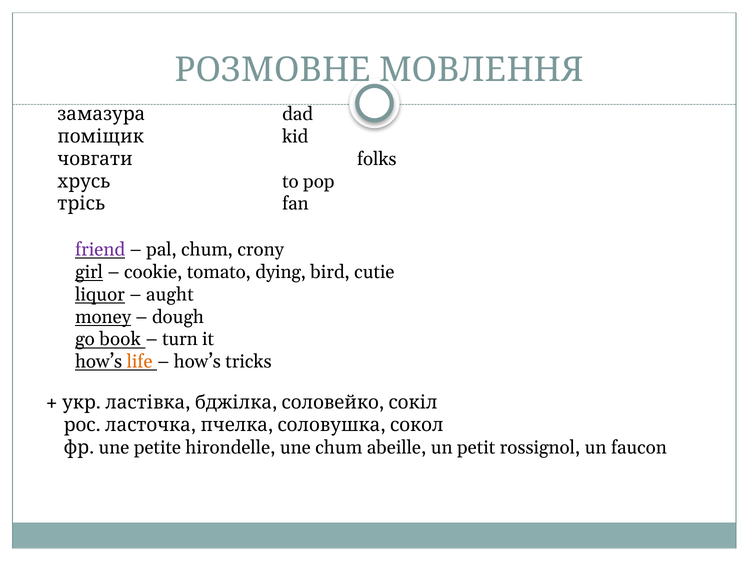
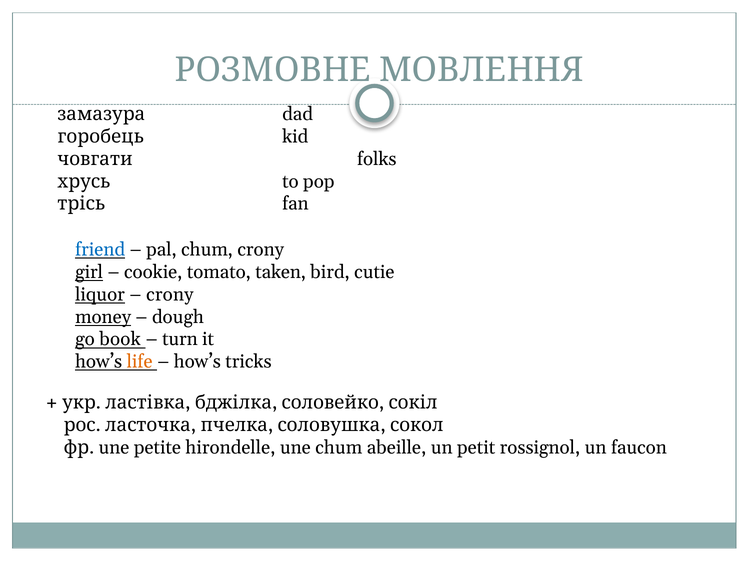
поміщик: поміщик -> горобець (101, 137)
friend colour: purple -> blue (100, 250)
dying: dying -> taken (281, 272)
aught: aught -> crony (170, 295)
